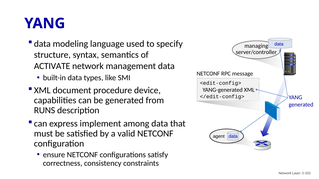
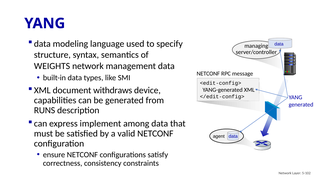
ACTIVATE: ACTIVATE -> WEIGHTS (52, 66)
procedure: procedure -> withdraws (113, 91)
